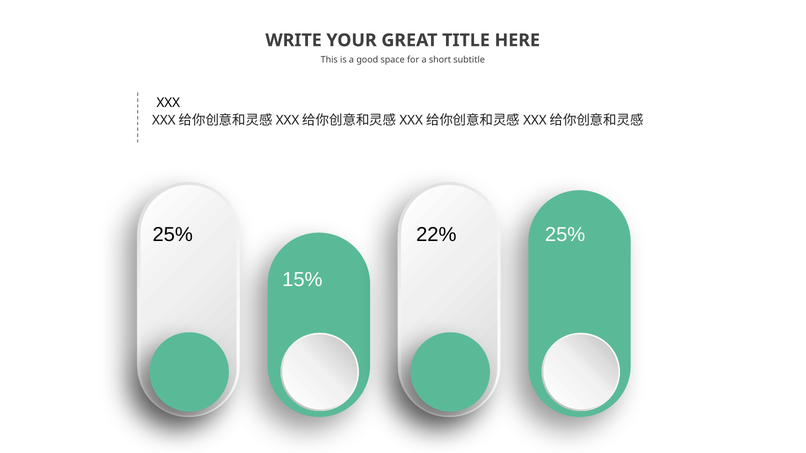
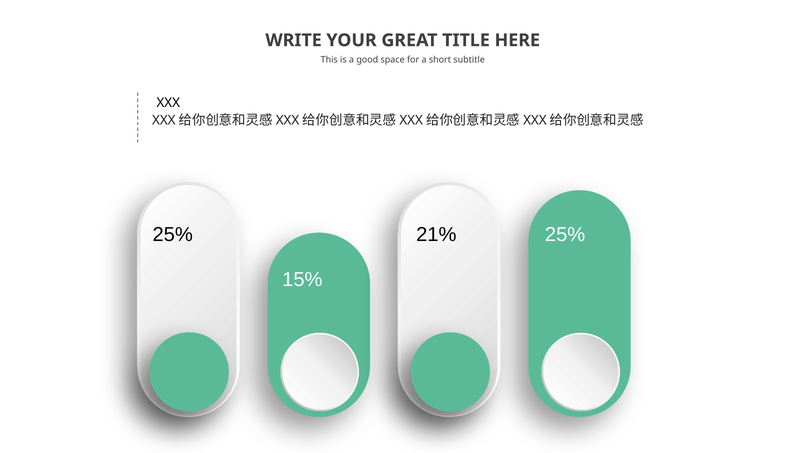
22%: 22% -> 21% (436, 235)
